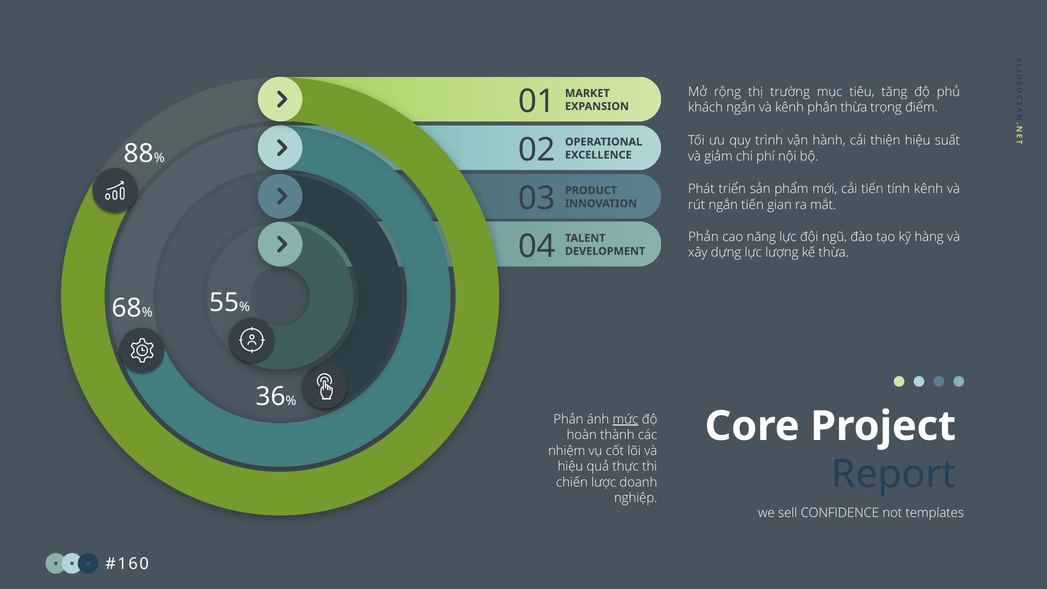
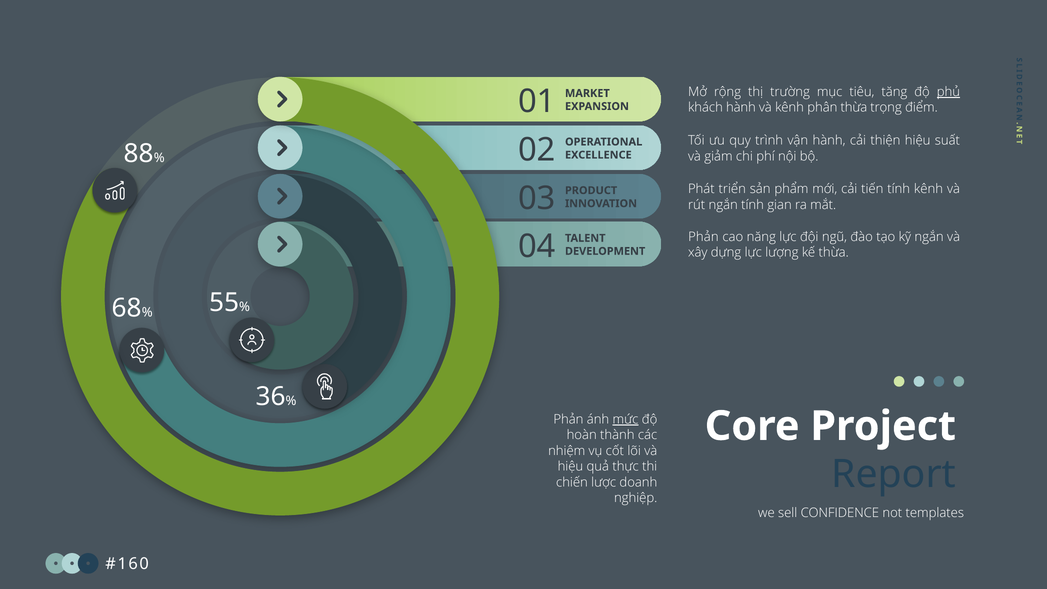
phủ underline: none -> present (948, 92)
khách ngắn: ngắn -> hành (741, 108)
ngắn tiến: tiến -> tính (753, 205)
kỹ hàng: hàng -> ngắn (929, 237)
